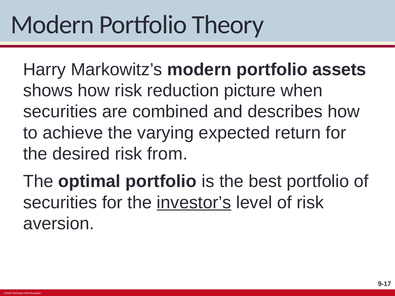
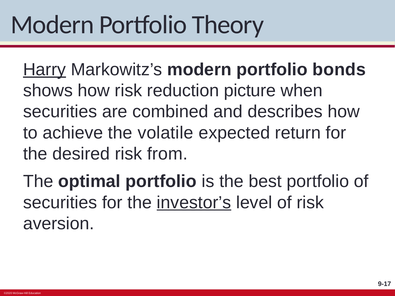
Harry underline: none -> present (45, 70)
assets: assets -> bonds (339, 70)
varying: varying -> volatile (165, 133)
